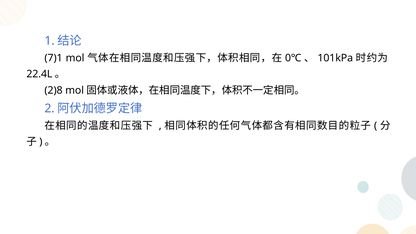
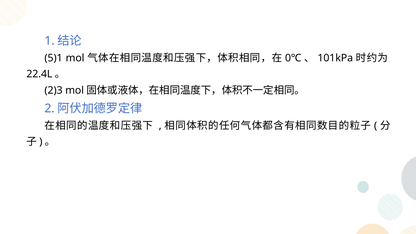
7)1: 7)1 -> 5)1 (54, 58)
2)8: 2)8 -> 2)3 (54, 90)
